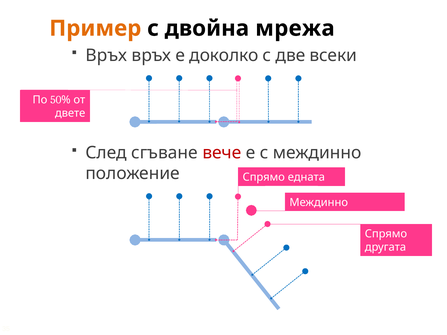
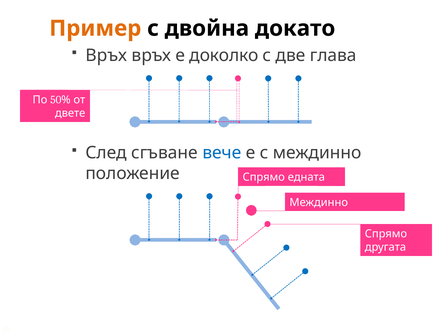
мрежа: мрежа -> докато (295, 28)
всеки: всеки -> глава (333, 55)
вече colour: red -> blue (222, 153)
